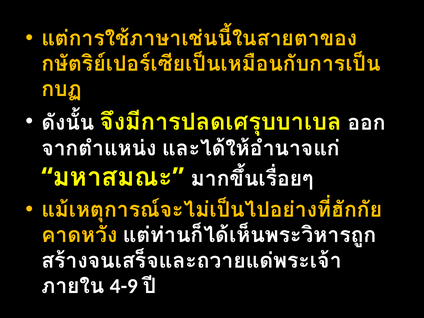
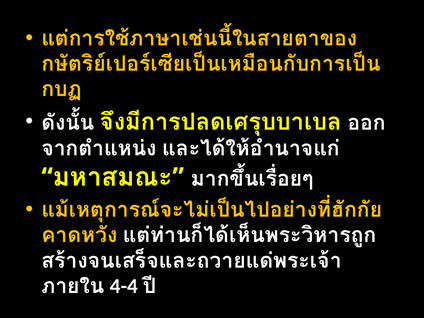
4-9: 4-9 -> 4-4 (124, 286)
